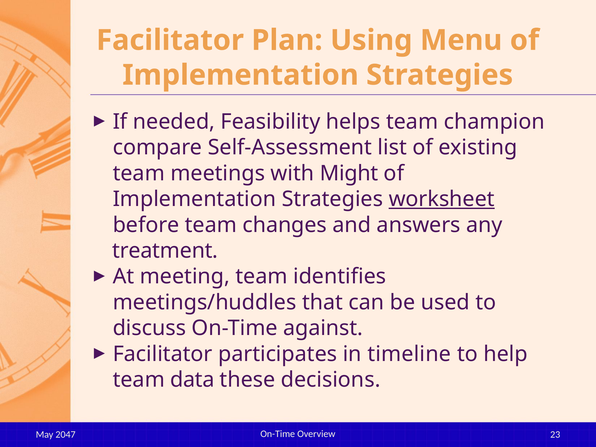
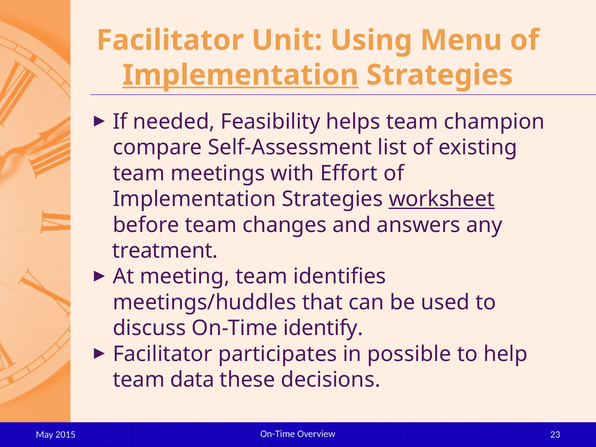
Plan: Plan -> Unit (287, 40)
Implementation underline: none -> present (240, 75)
Might: Might -> Effort (349, 173)
against: against -> identify (323, 328)
timeline: timeline -> possible (409, 354)
2047: 2047 -> 2015 (66, 435)
